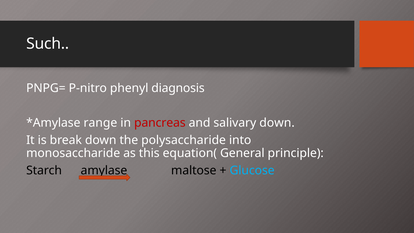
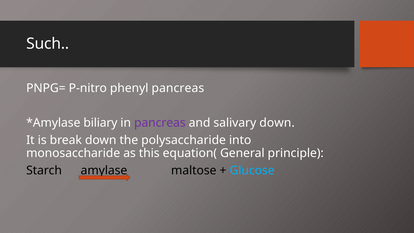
phenyl diagnosis: diagnosis -> pancreas (178, 88)
range: range -> biliary (100, 123)
pancreas colour: red -> purple (160, 123)
